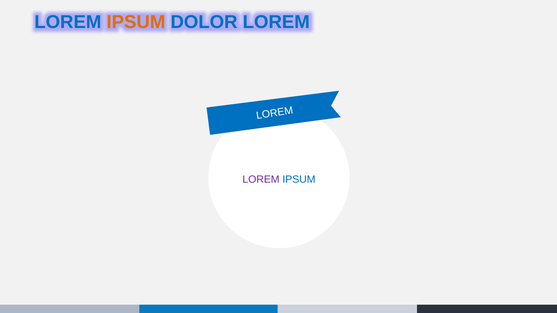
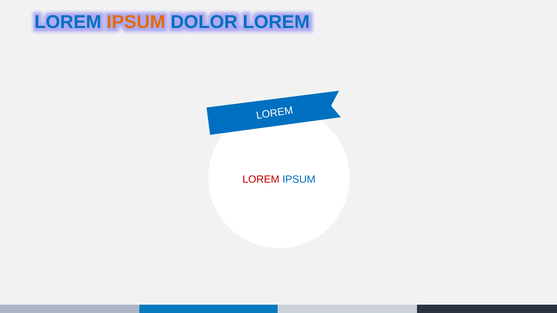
LOREM colour: purple -> red (261, 180)
